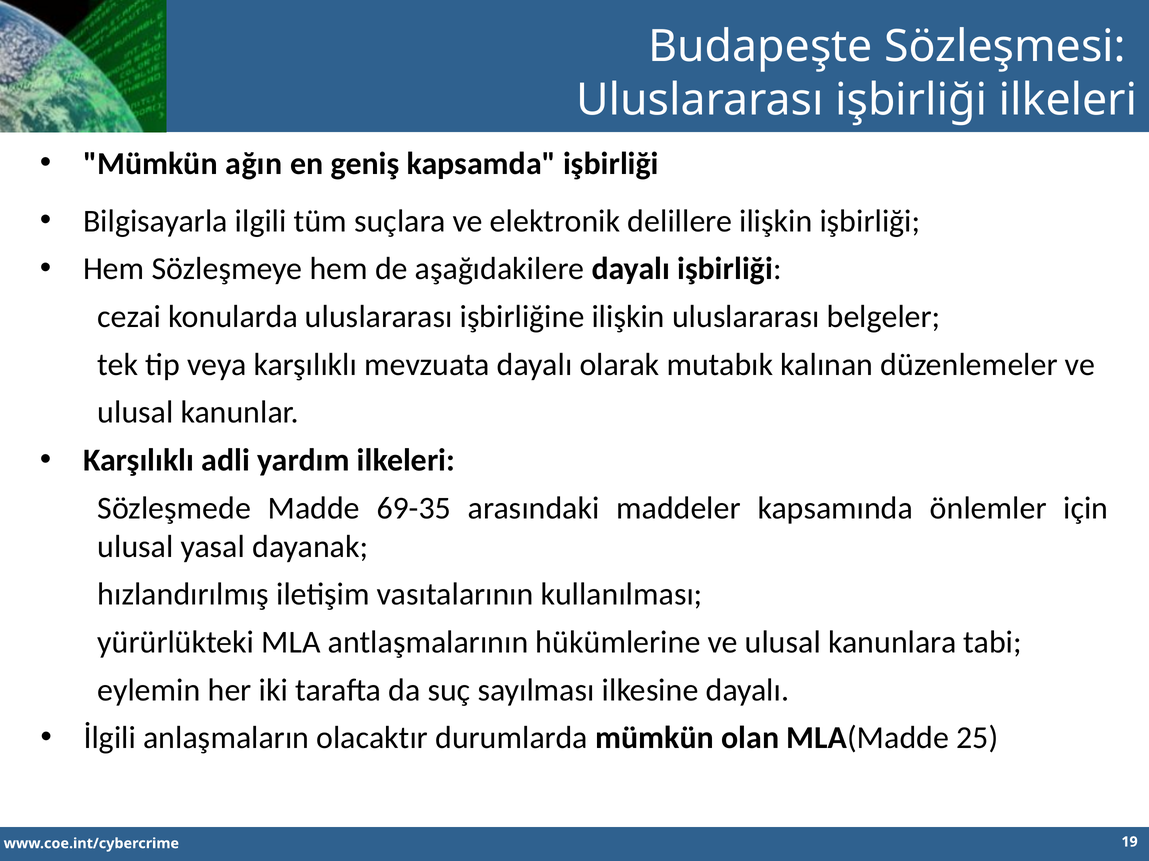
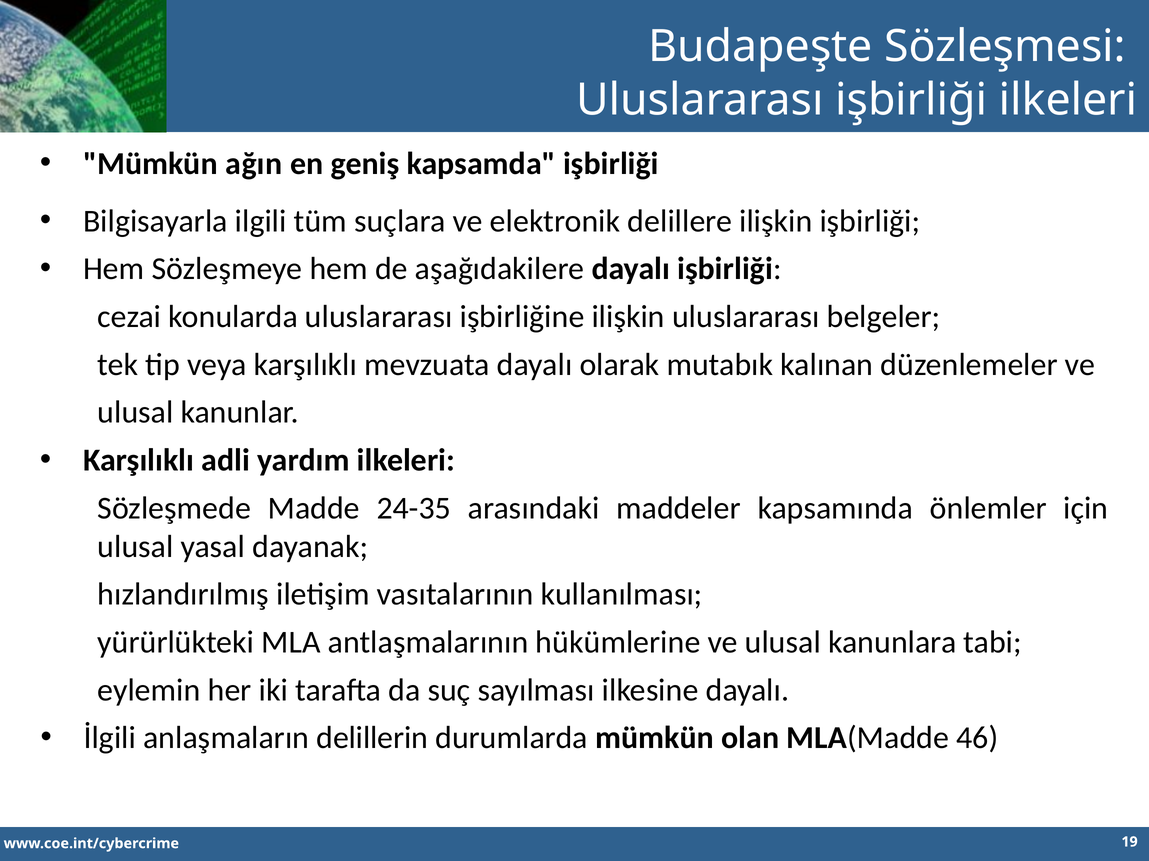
69-35: 69-35 -> 24-35 (414, 509)
olacaktır: olacaktır -> delillerin (372, 739)
25: 25 -> 46 (977, 739)
